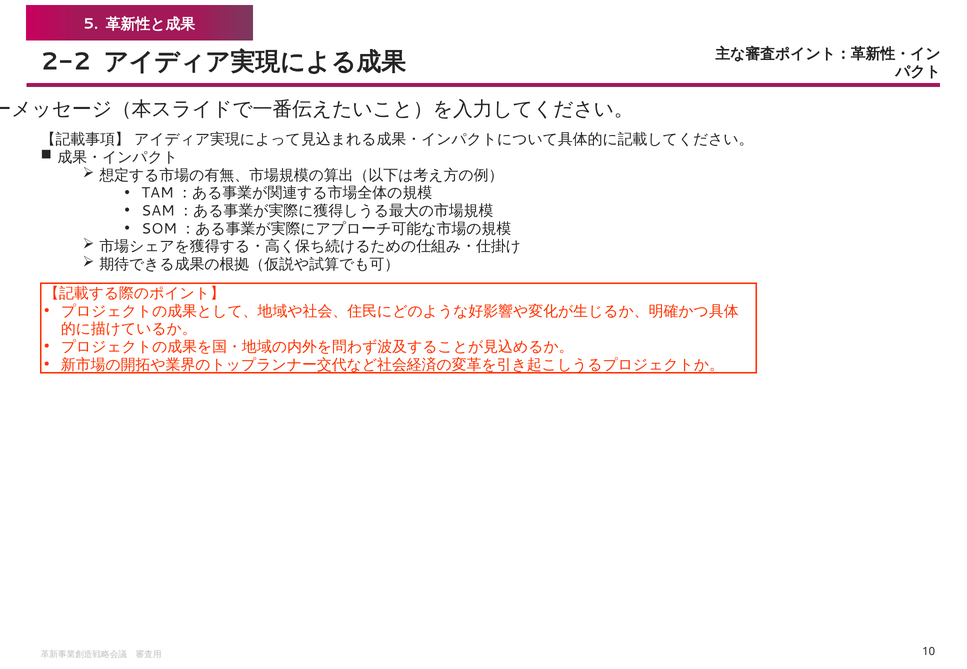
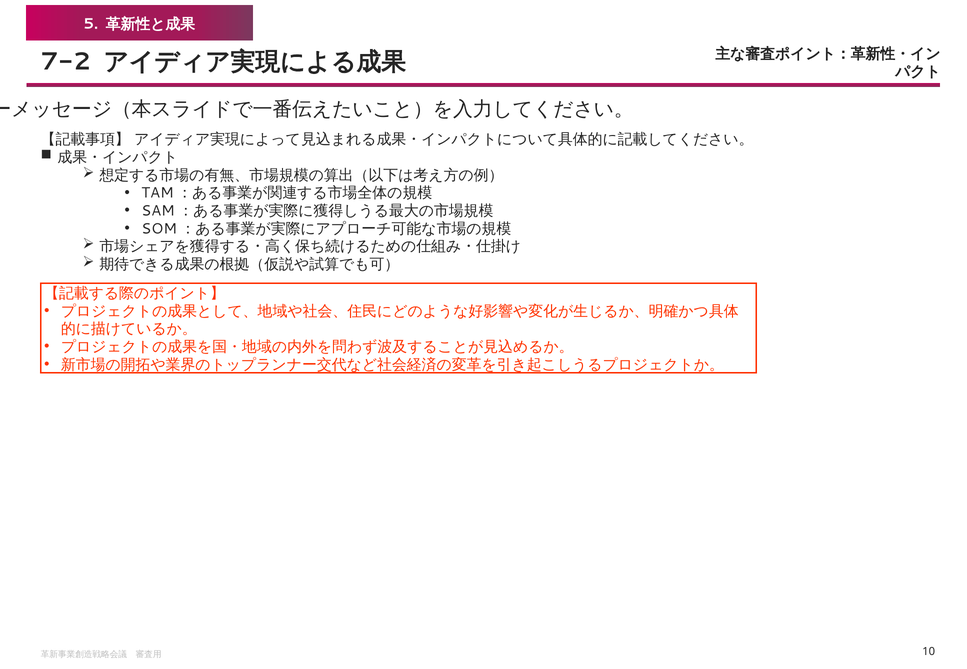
2-2: 2-2 -> 7-2 (66, 62)
